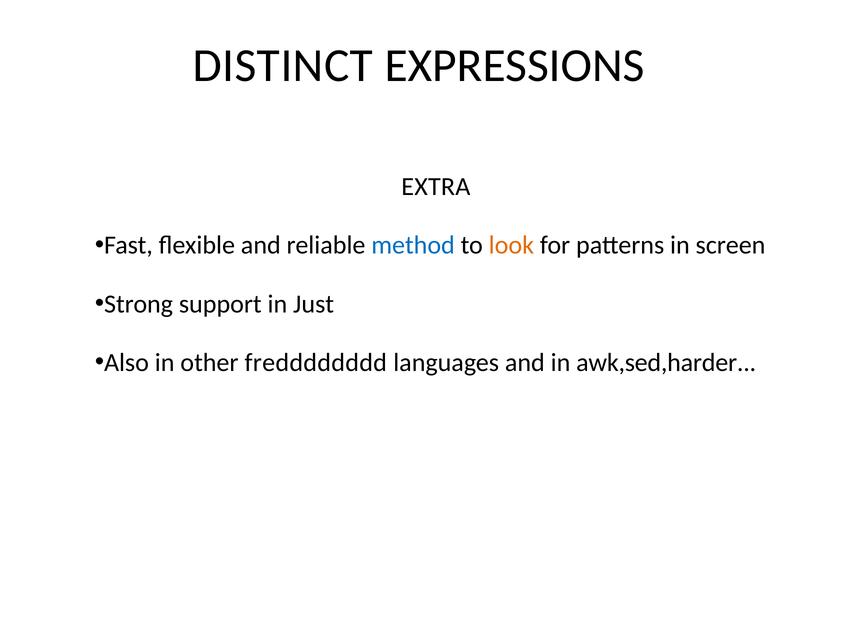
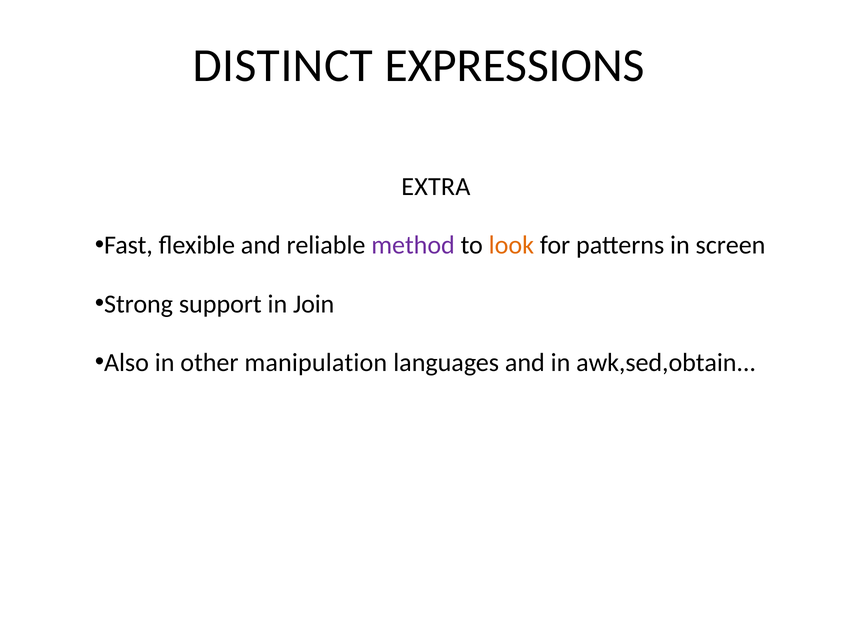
method colour: blue -> purple (413, 245)
Just: Just -> Join (314, 304)
fredddddddd: fredddddddd -> manipulation (316, 363)
awk,sed,harder: awk,sed,harder -> awk,sed,obtain (666, 363)
